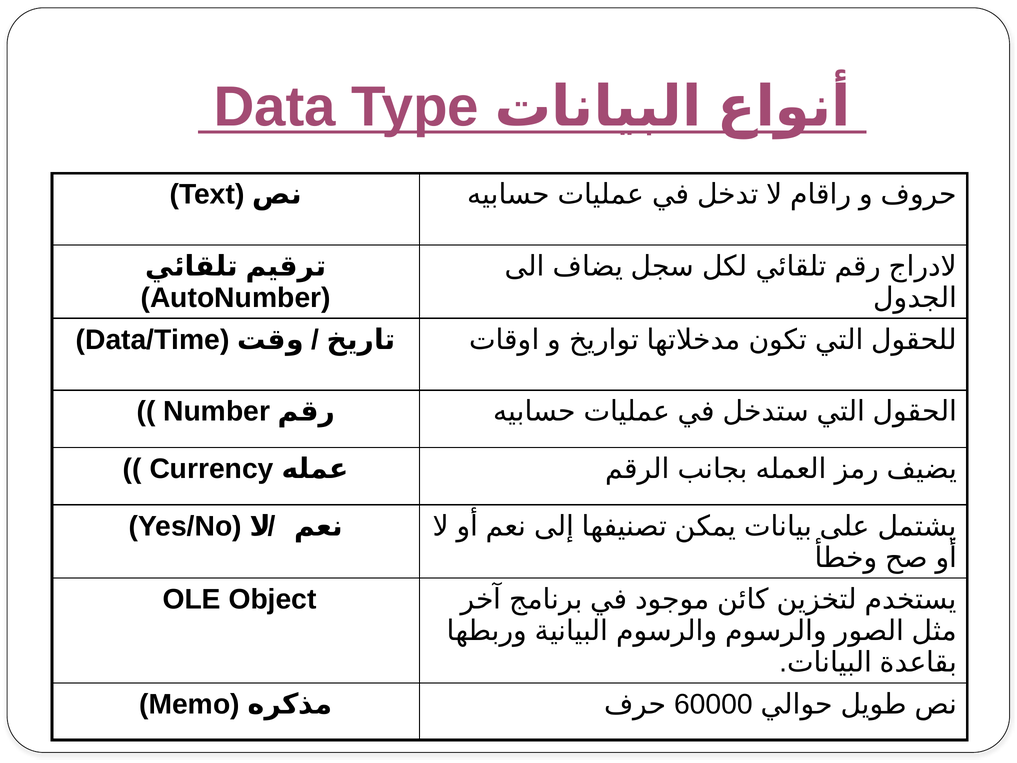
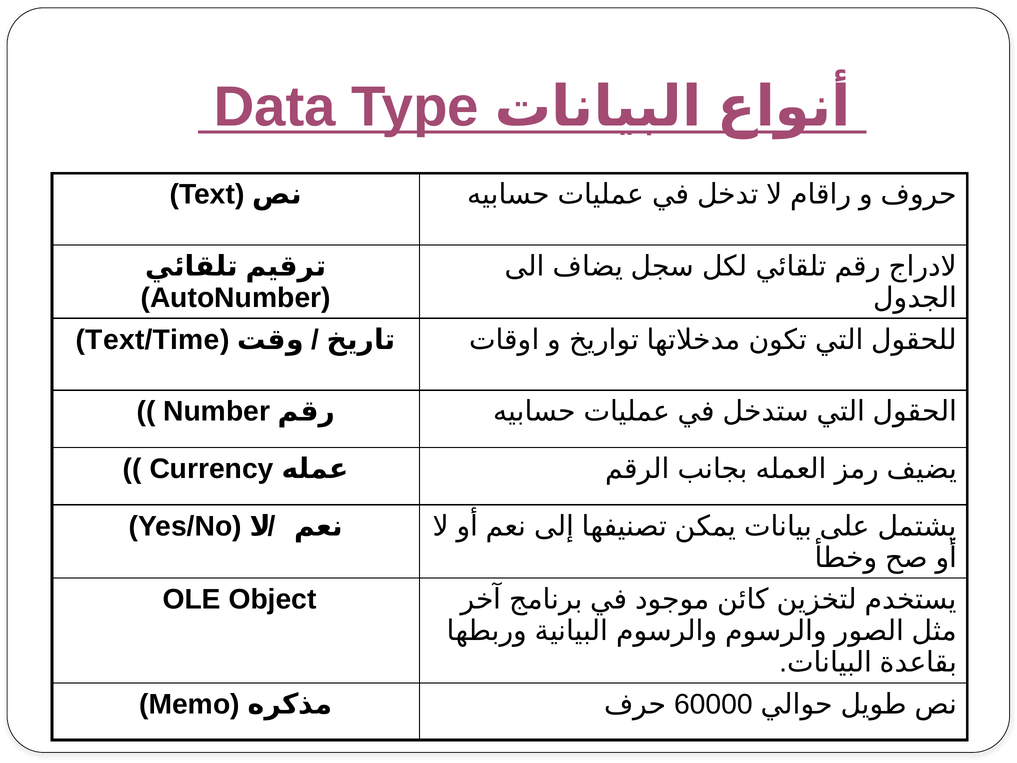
Data/Time: Data/Time -> Text/Time (153, 340)
